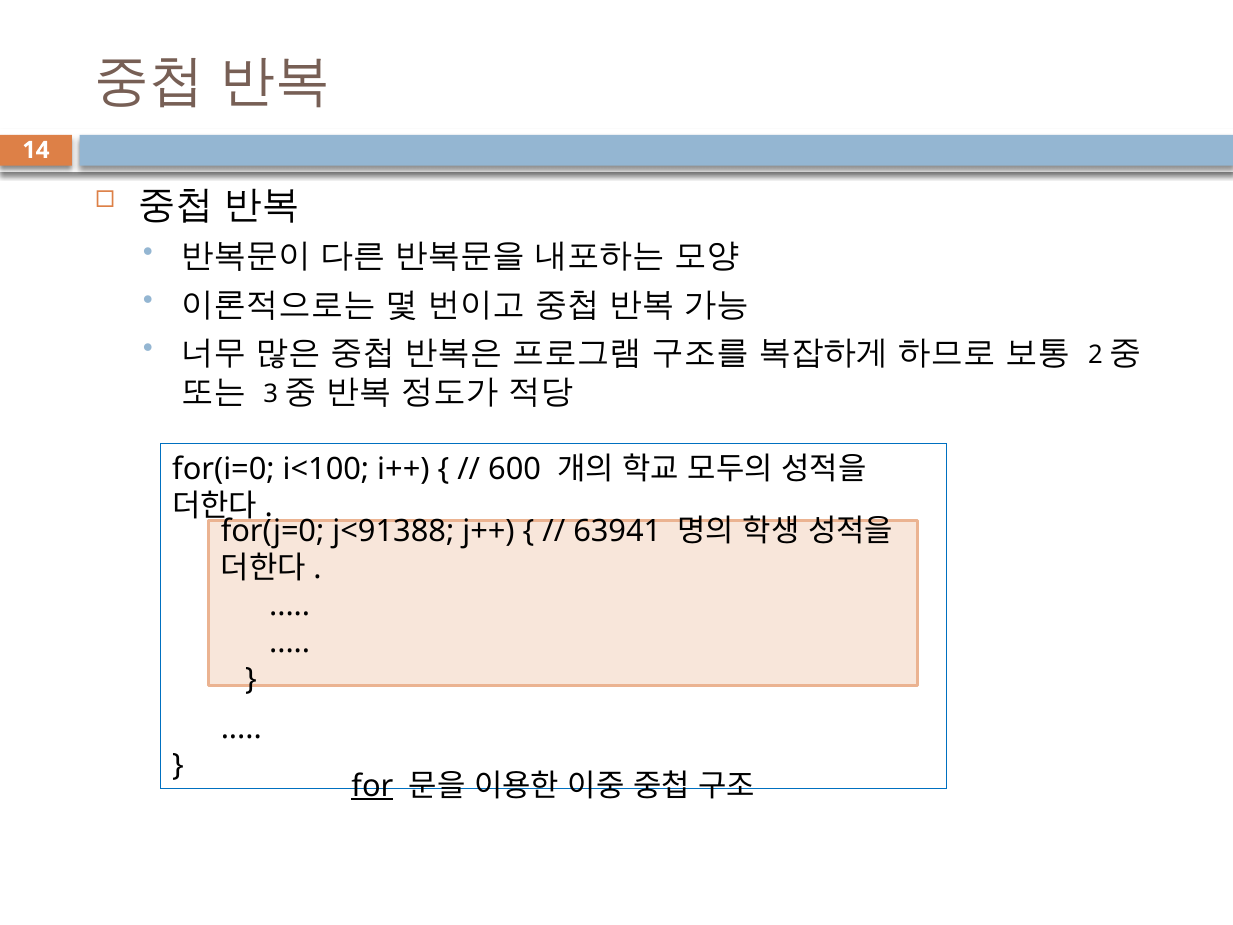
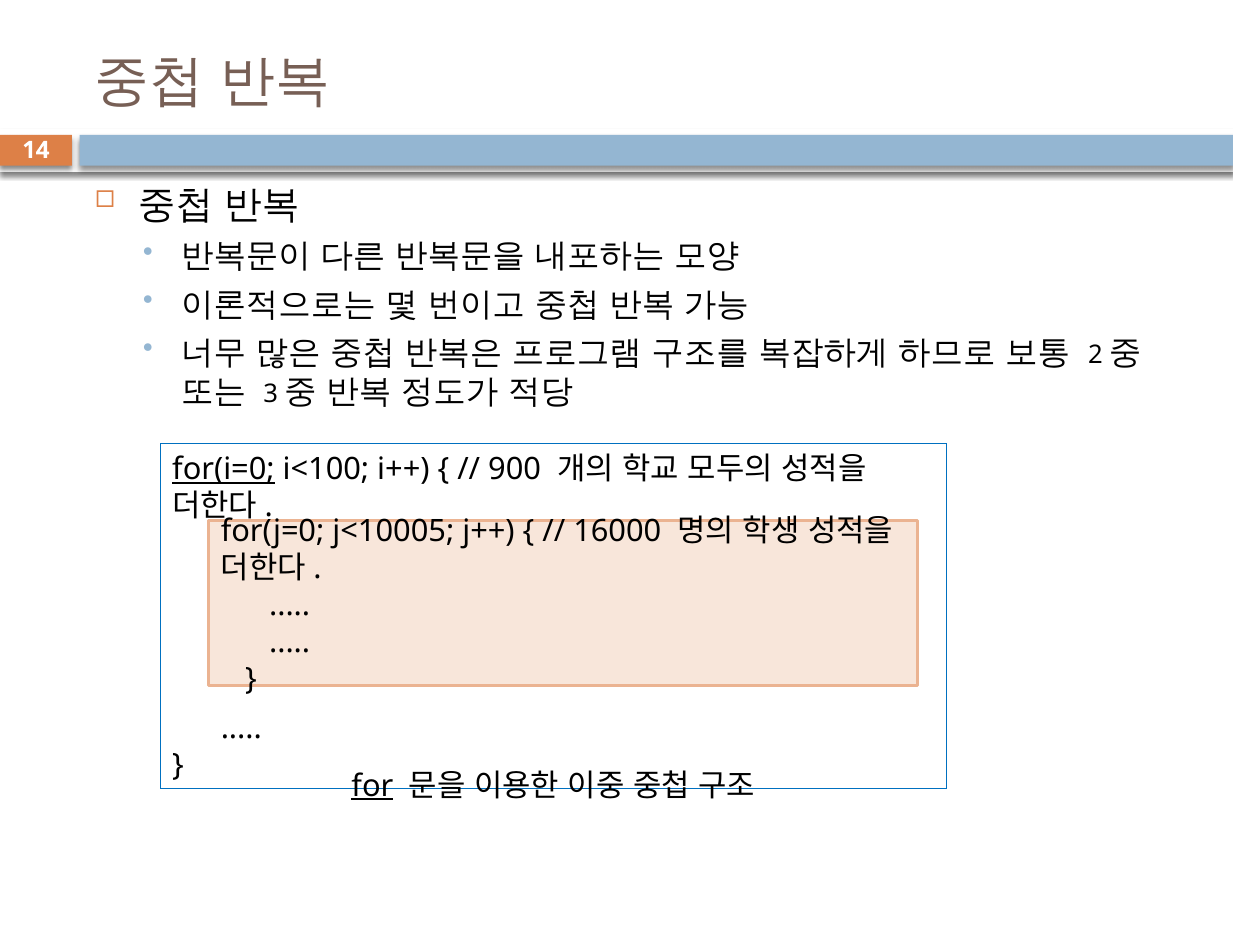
for(i=0 underline: none -> present (223, 470)
600: 600 -> 900 (515, 470)
j<91388: j<91388 -> j<10005 (393, 531)
63941: 63941 -> 16000 (617, 531)
